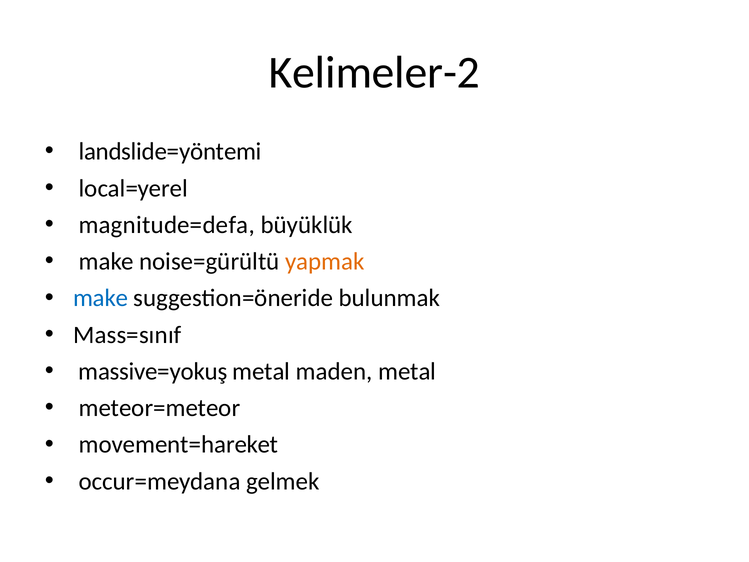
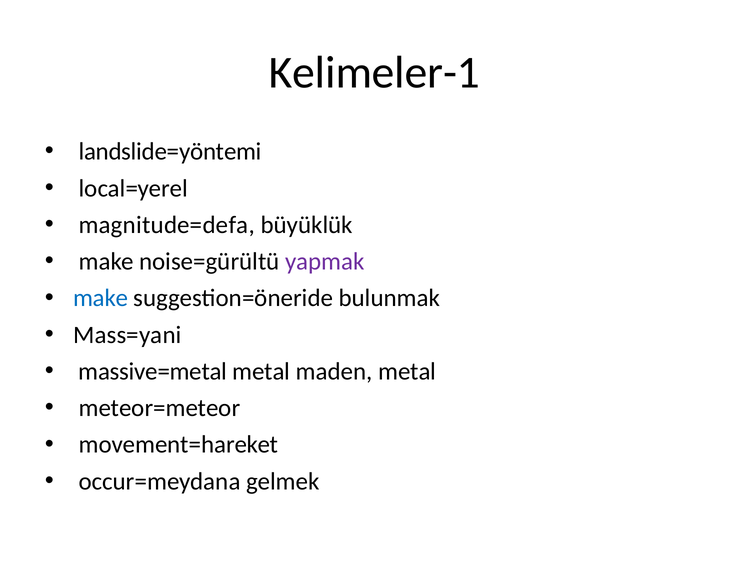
Kelimeler-2: Kelimeler-2 -> Kelimeler-1 (374, 73)
yapmak colour: orange -> purple (325, 261)
Mass=sınıf: Mass=sınıf -> Mass=yani (127, 335)
massive=yokuş: massive=yokuş -> massive=metal (153, 371)
